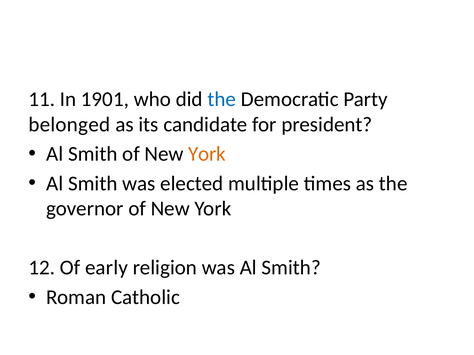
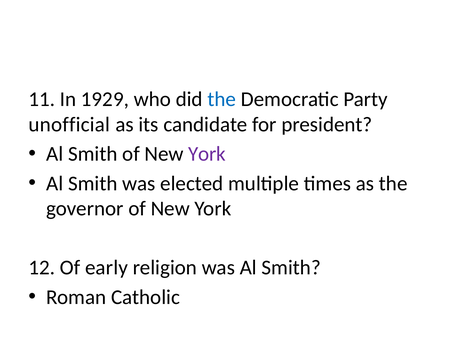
1901: 1901 -> 1929 (105, 99)
belonged: belonged -> unofficial (69, 125)
York colour: orange -> purple (207, 154)
